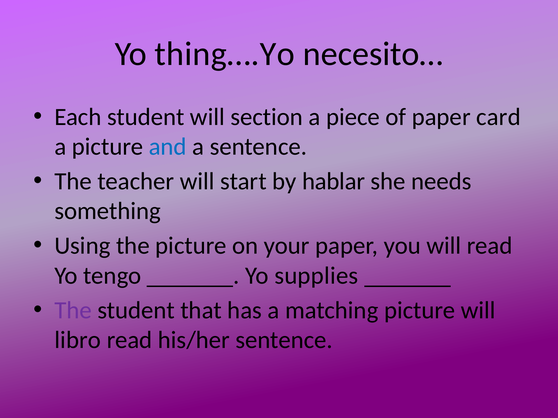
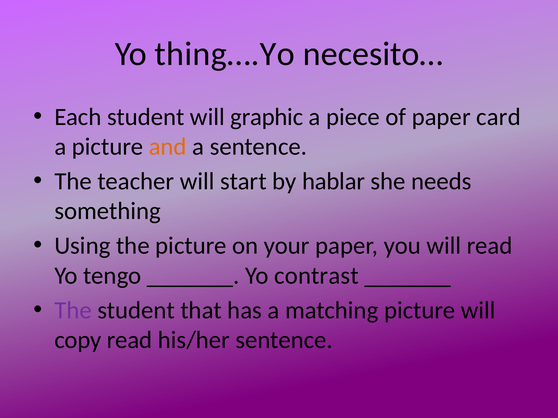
section: section -> graphic (267, 117)
and colour: blue -> orange (168, 147)
supplies: supplies -> contrast (316, 276)
libro: libro -> copy (78, 340)
